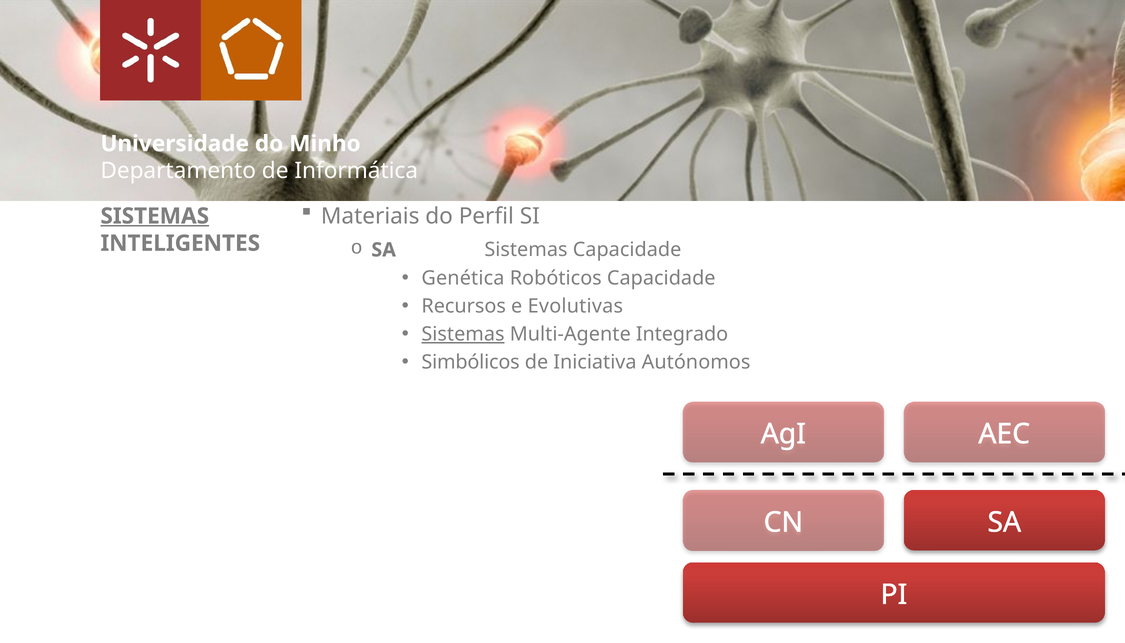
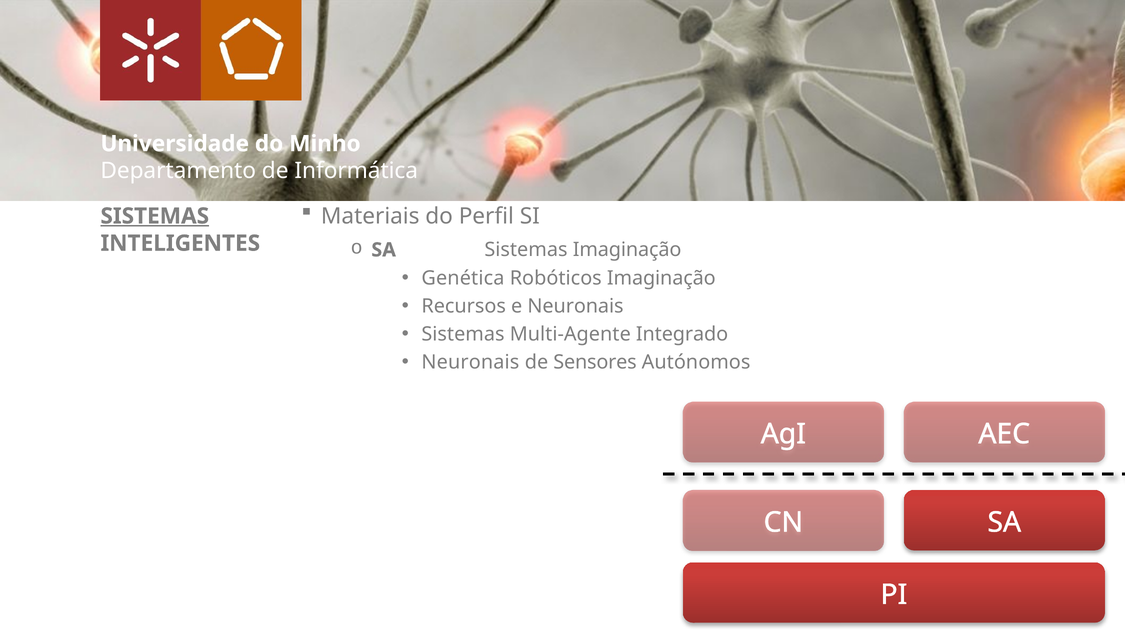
Sistemas Capacidade: Capacidade -> Imaginação (627, 250)
Robóticos Capacidade: Capacidade -> Imaginação (661, 278)
e Evolutivas: Evolutivas -> Neuronais (576, 306)
Sistemas underline: present -> none (463, 334)
Simbólicos: Simbólicos -> Neuronais (470, 362)
Iniciativa: Iniciativa -> Sensores (595, 362)
